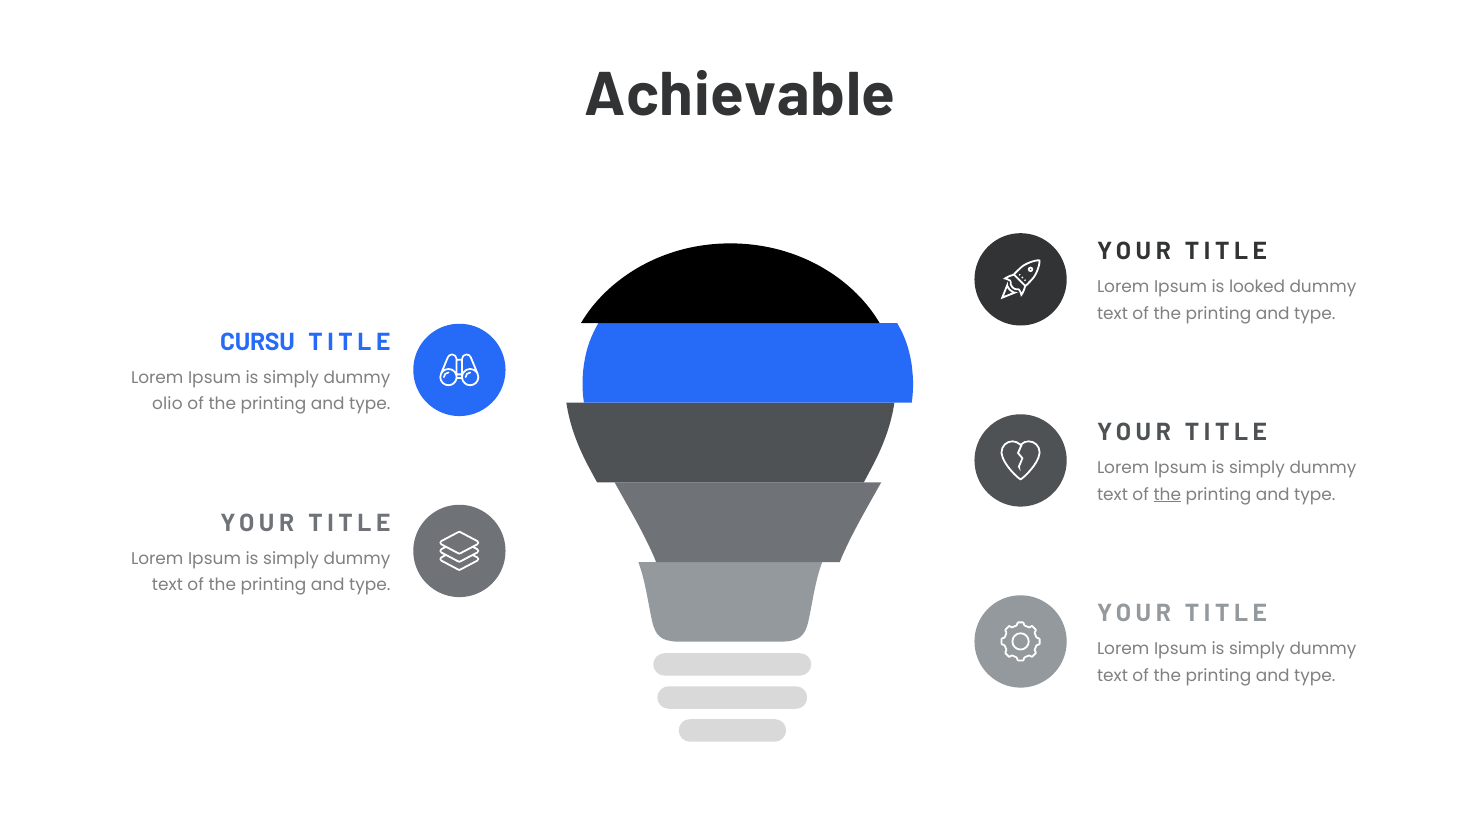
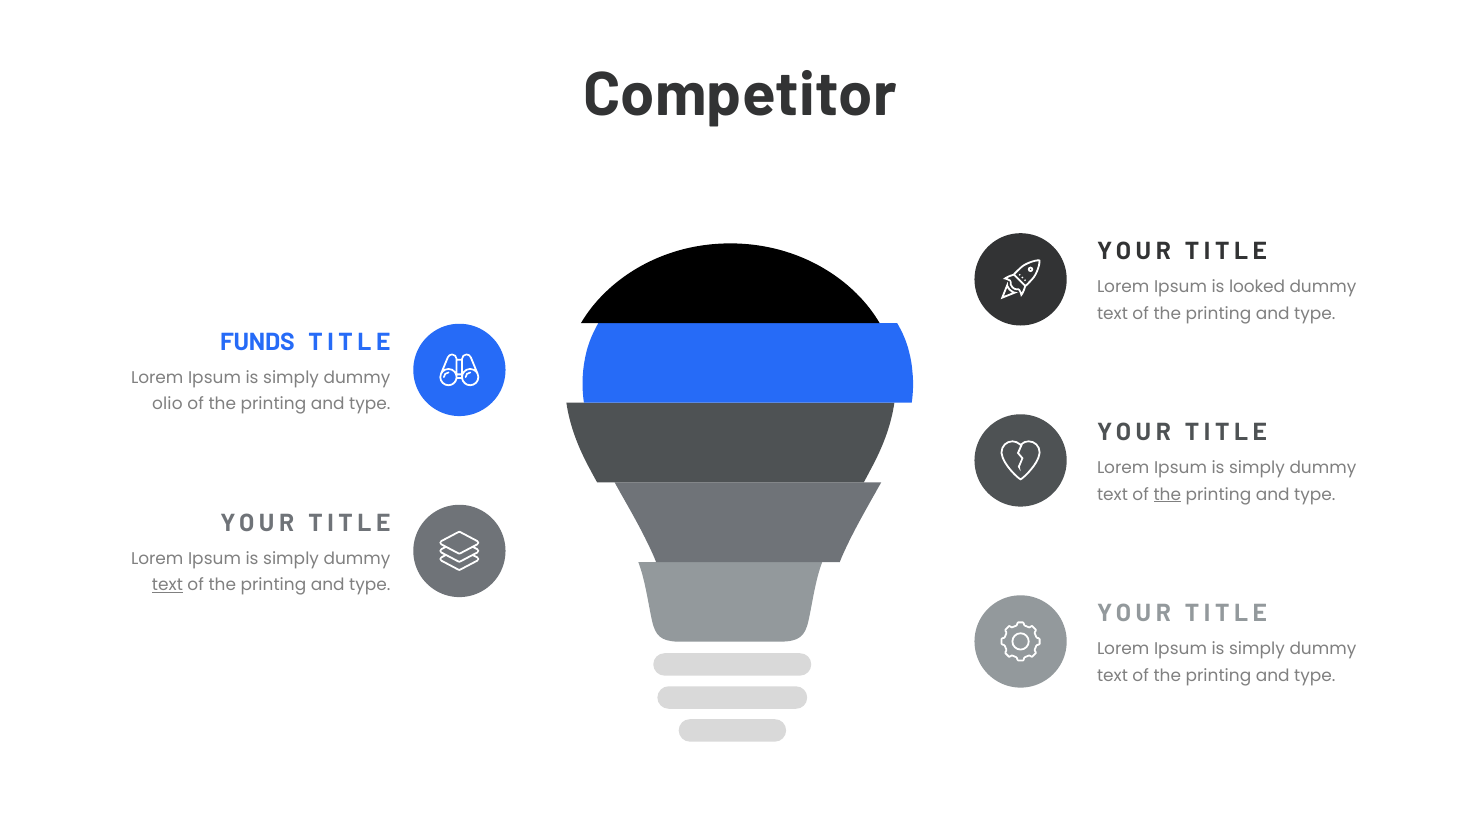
Achievable: Achievable -> Competitor (740, 95)
CURSU: CURSU -> FUNDS (257, 342)
text underline: none -> present (167, 585)
